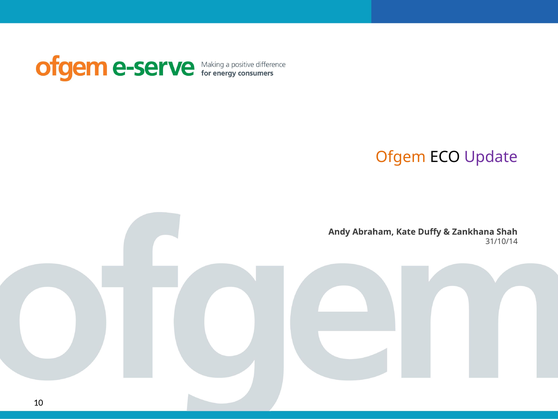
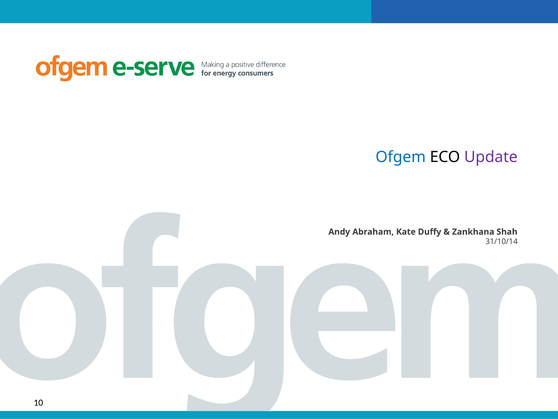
Ofgem colour: orange -> blue (401, 157)
